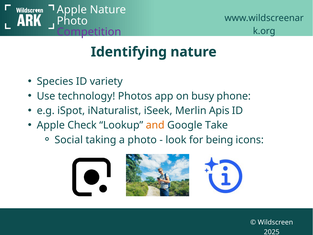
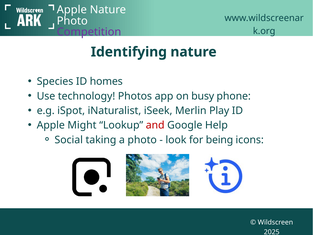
variety: variety -> homes (106, 81)
Apis: Apis -> Play (219, 111)
Check: Check -> Might (82, 125)
and colour: orange -> red (155, 125)
Take: Take -> Help (216, 125)
